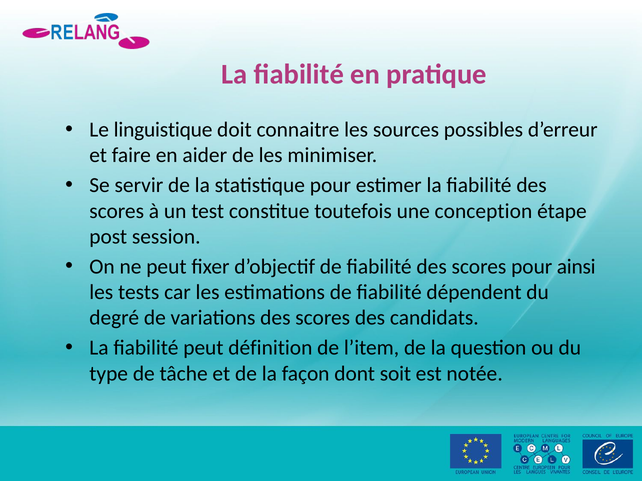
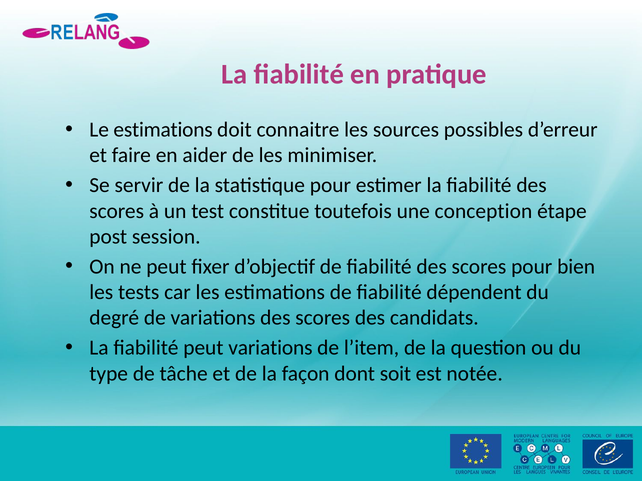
Le linguistique: linguistique -> estimations (163, 130)
ainsi: ainsi -> bien (576, 267)
peut définition: définition -> variations (270, 348)
